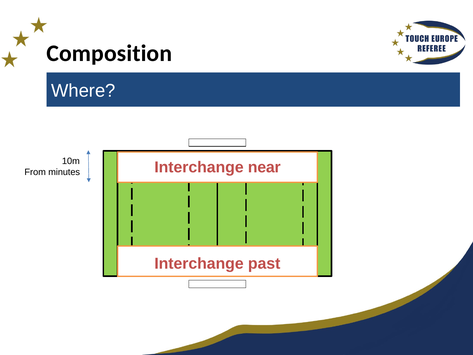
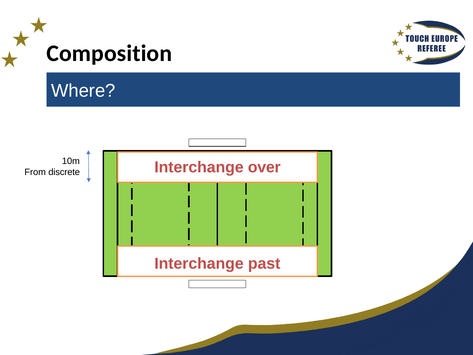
minutes: minutes -> discrete (64, 172)
near: near -> over (264, 167)
